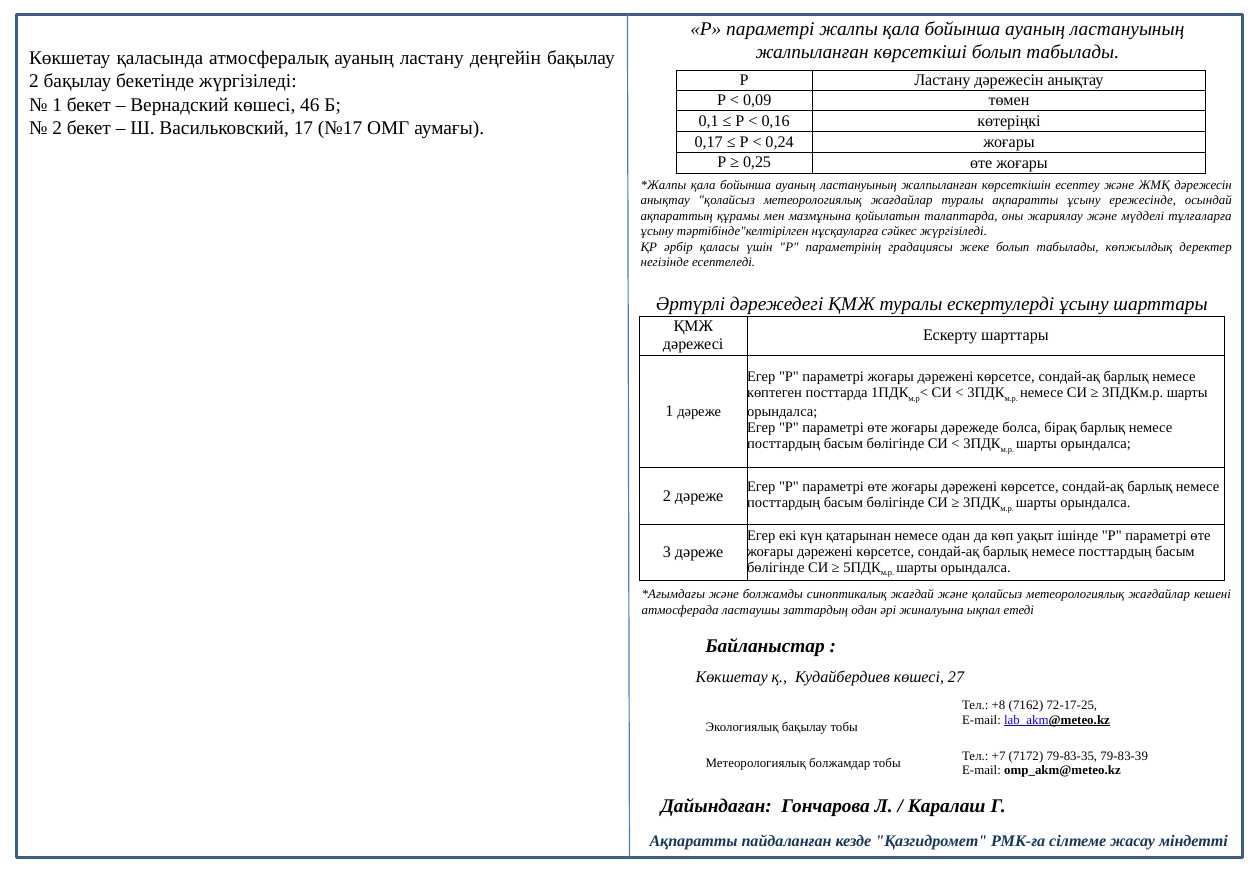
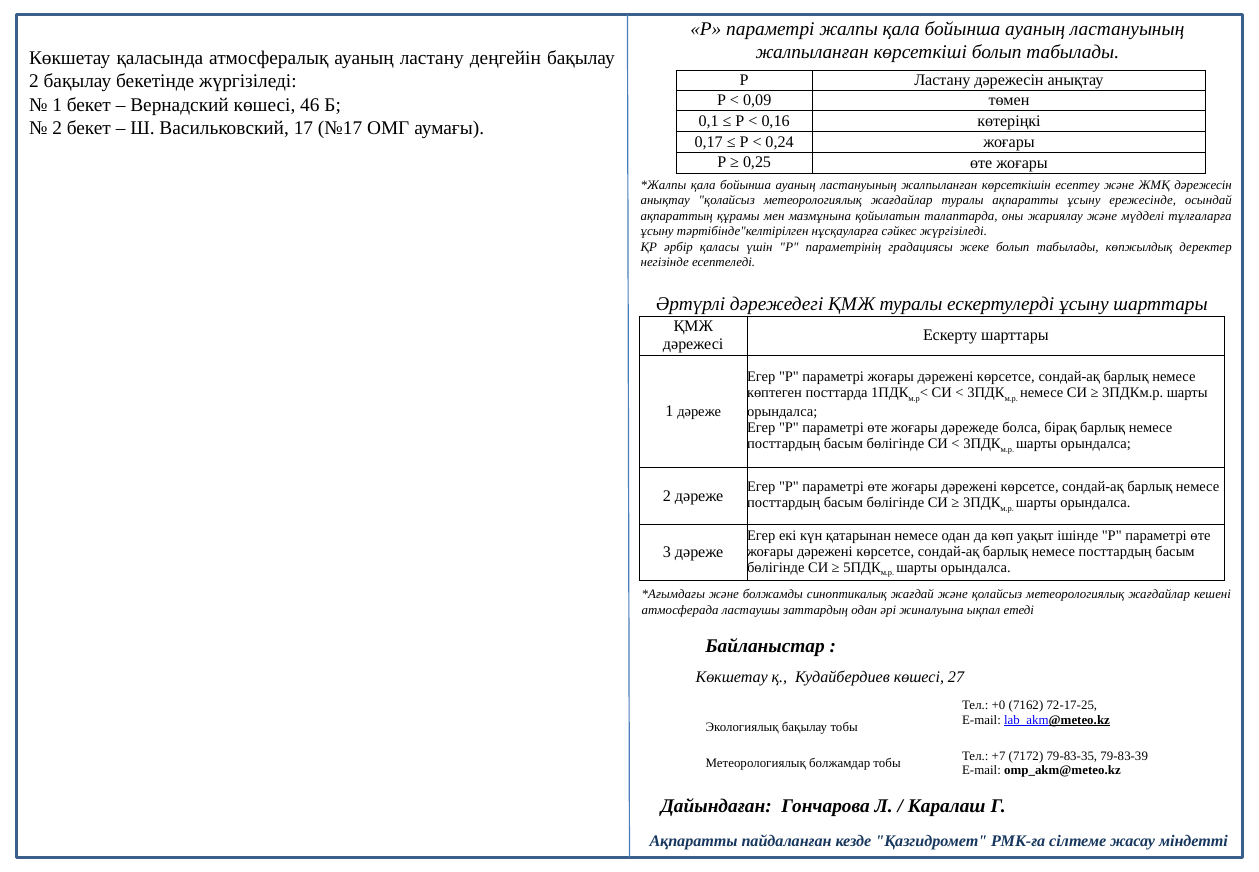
+8: +8 -> +0 (999, 705)
